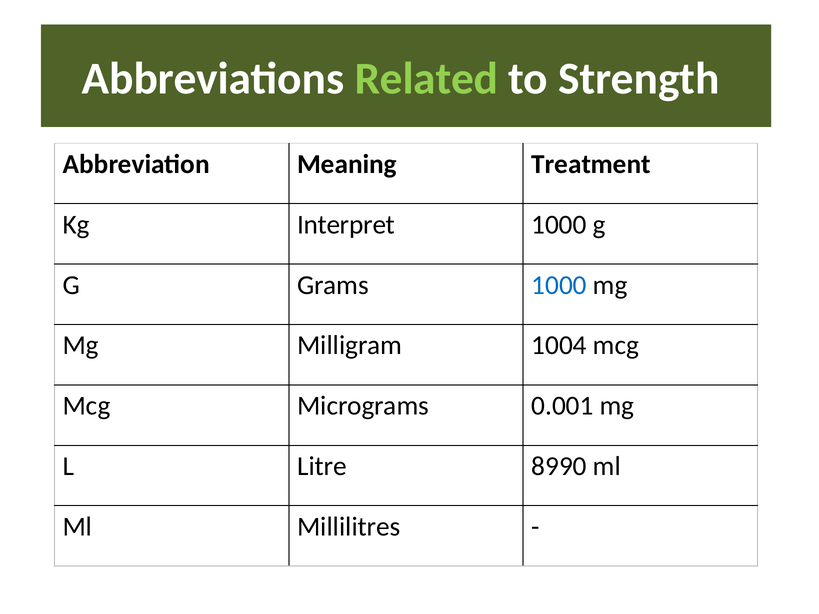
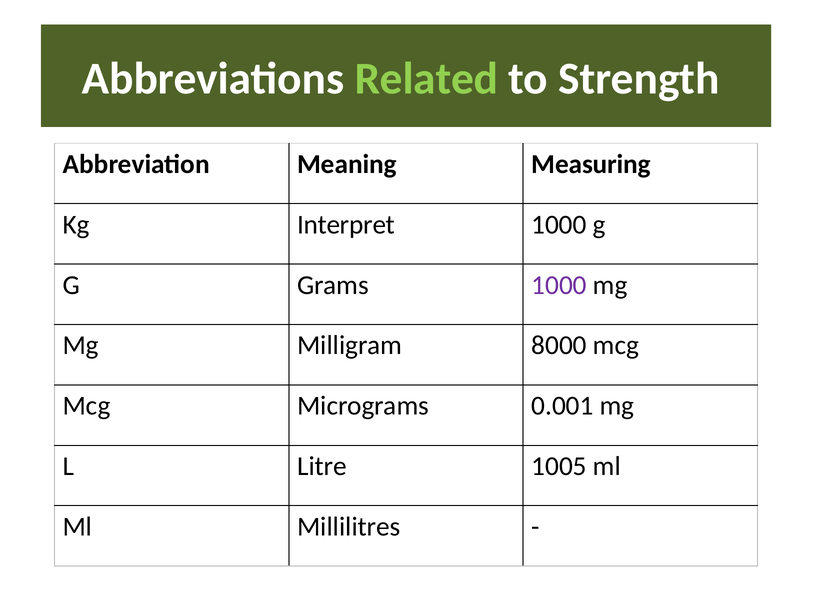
Treatment: Treatment -> Measuring (591, 164)
1000 colour: blue -> purple (559, 285)
1004: 1004 -> 8000 (559, 346)
8990: 8990 -> 1005 (559, 466)
